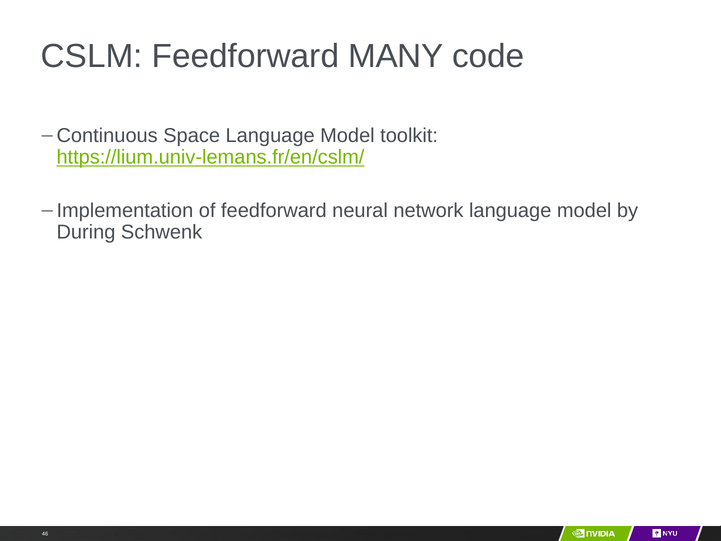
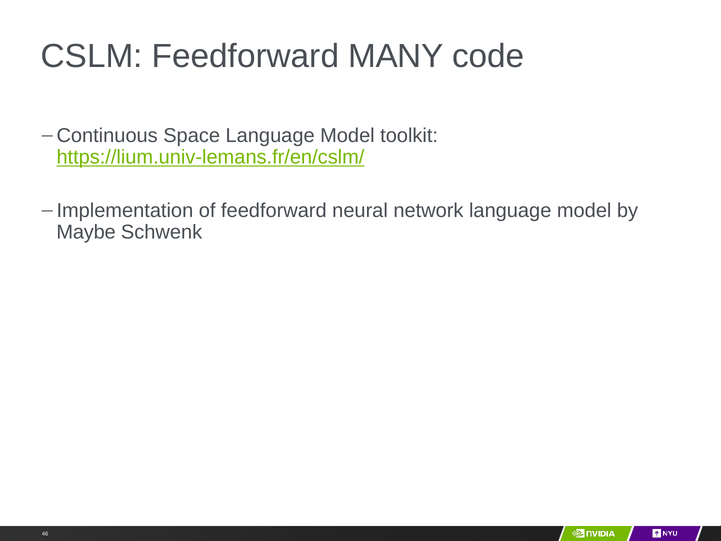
During: During -> Maybe (86, 232)
